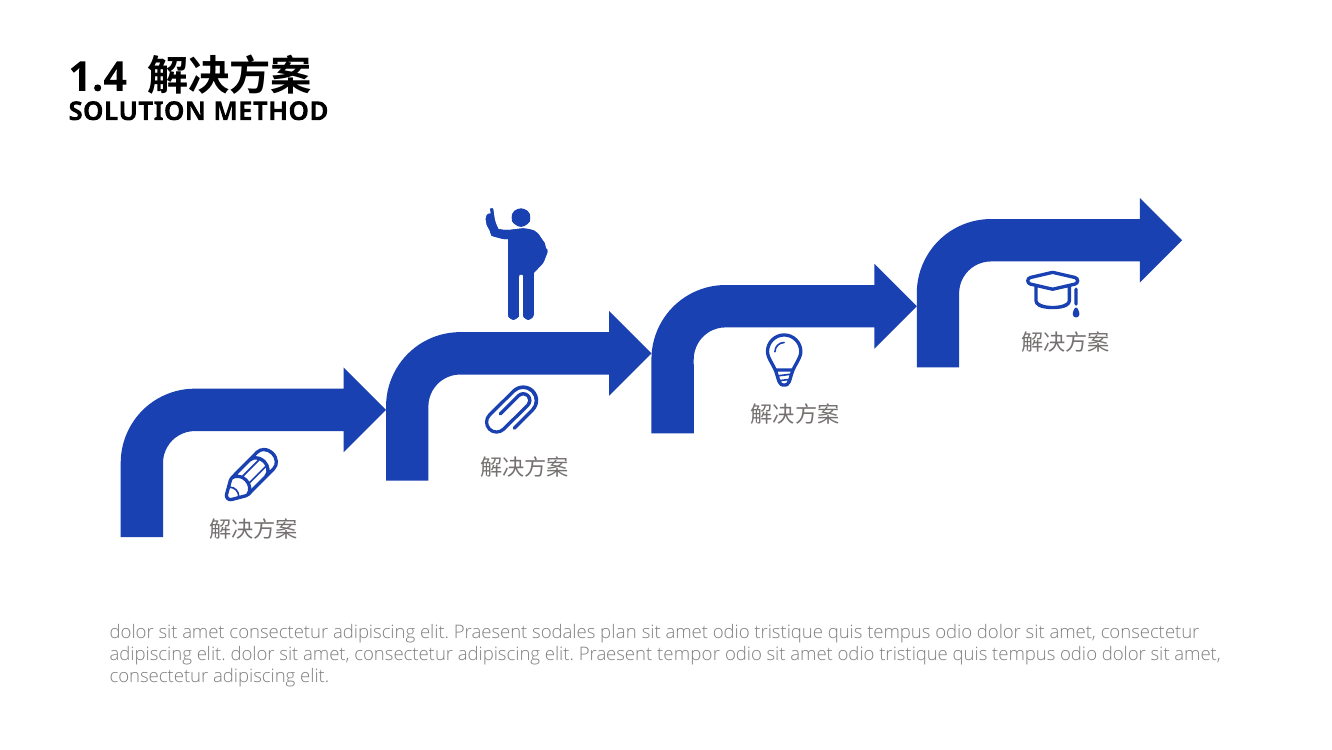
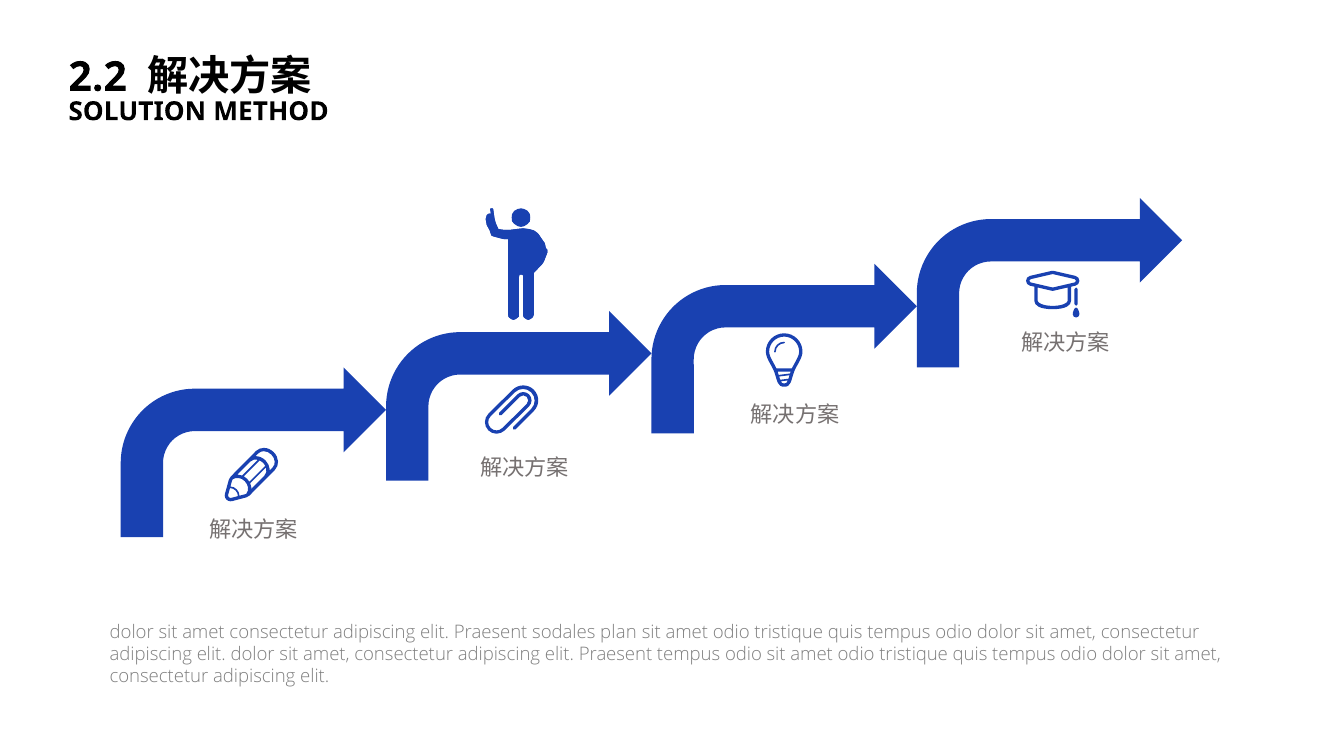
1.4: 1.4 -> 2.2 (98, 77)
Praesent tempor: tempor -> tempus (689, 653)
